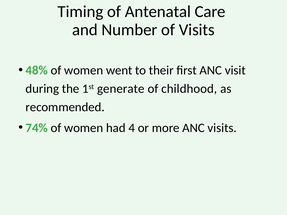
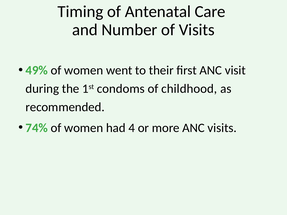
48%: 48% -> 49% (37, 70)
generate: generate -> condoms (121, 89)
